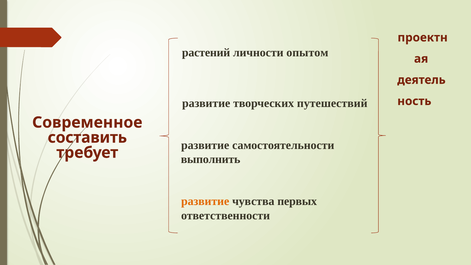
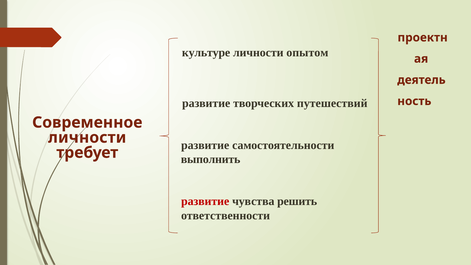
растений: растений -> культуре (206, 53)
составить: составить -> личности (87, 137)
развитие colour: orange -> red (205, 201)
первых: первых -> решить (297, 201)
